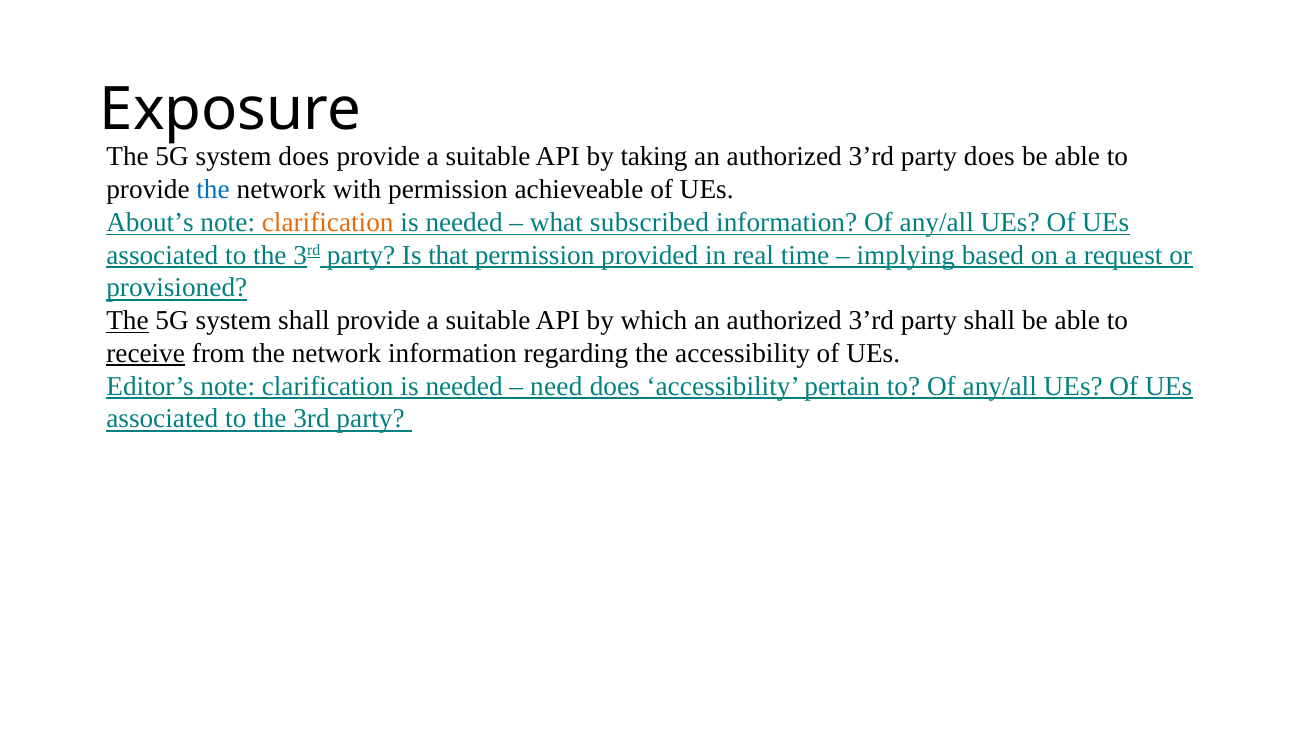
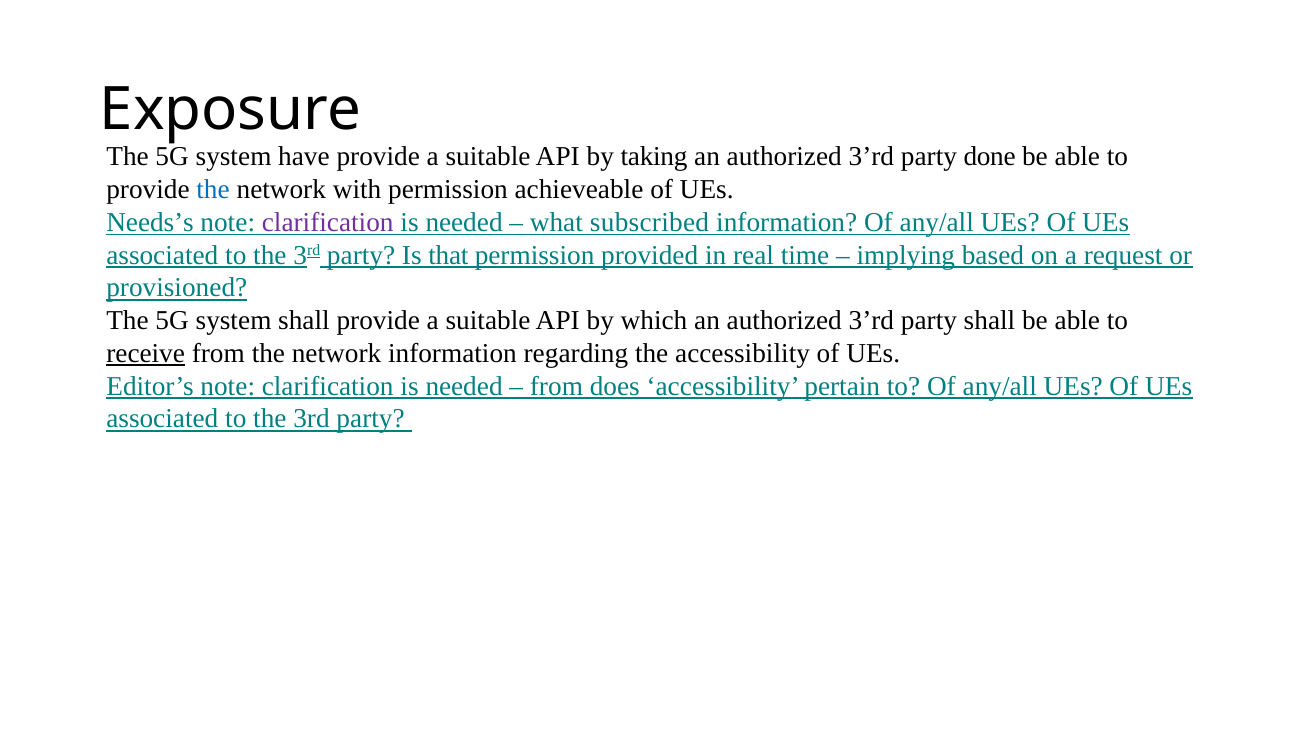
system does: does -> have (304, 157)
party does: does -> done (990, 157)
About’s: About’s -> Needs’s (150, 222)
clarification colour: orange -> purple (328, 222)
The underline: present -> none (128, 320)
need: need -> from (556, 386)
